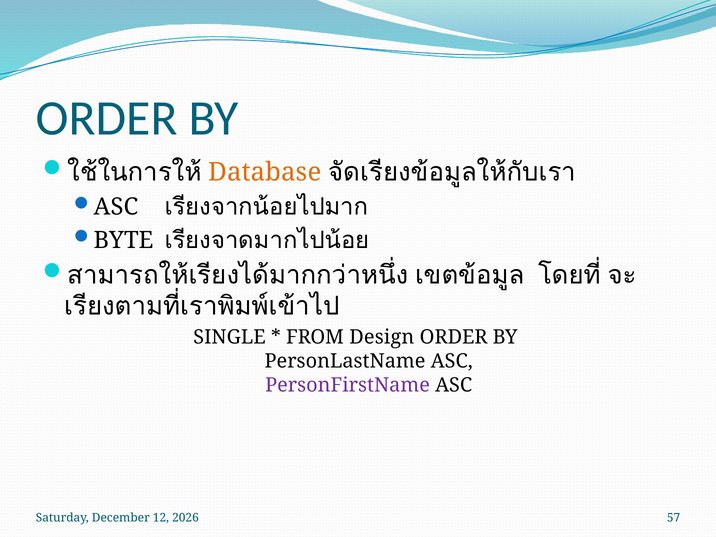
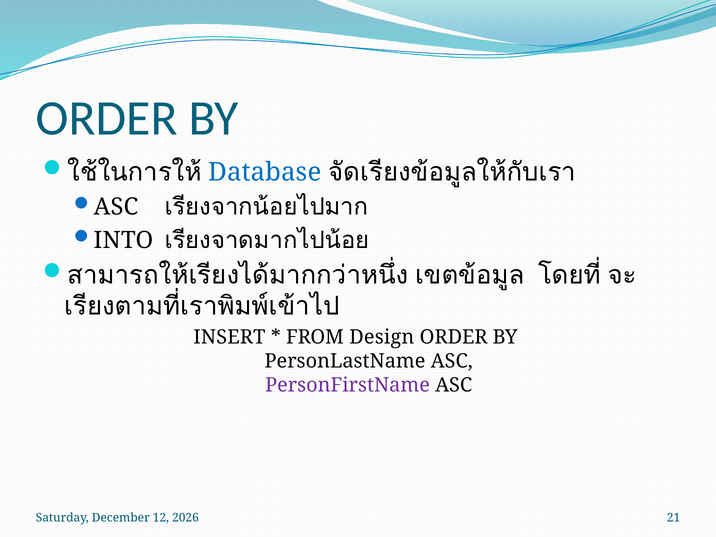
Database colour: orange -> blue (265, 172)
BYTE: BYTE -> INTO (124, 240)
SINGLE: SINGLE -> INSERT (229, 337)
57: 57 -> 21 (674, 518)
